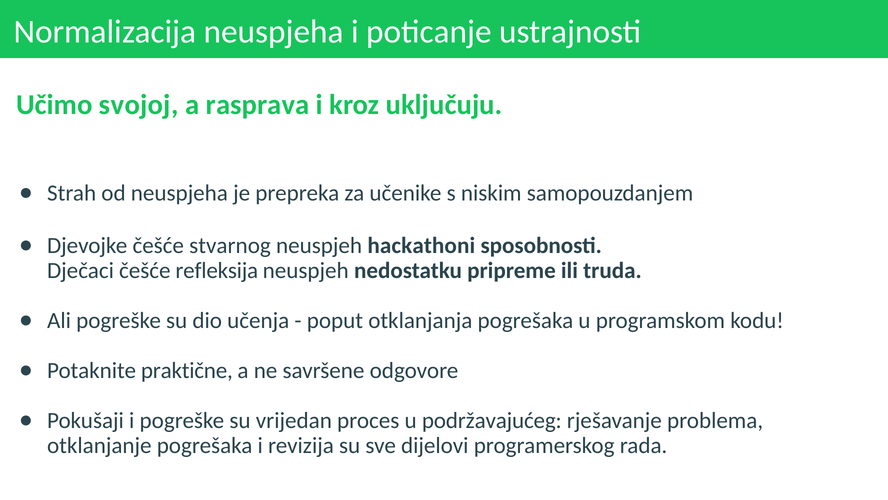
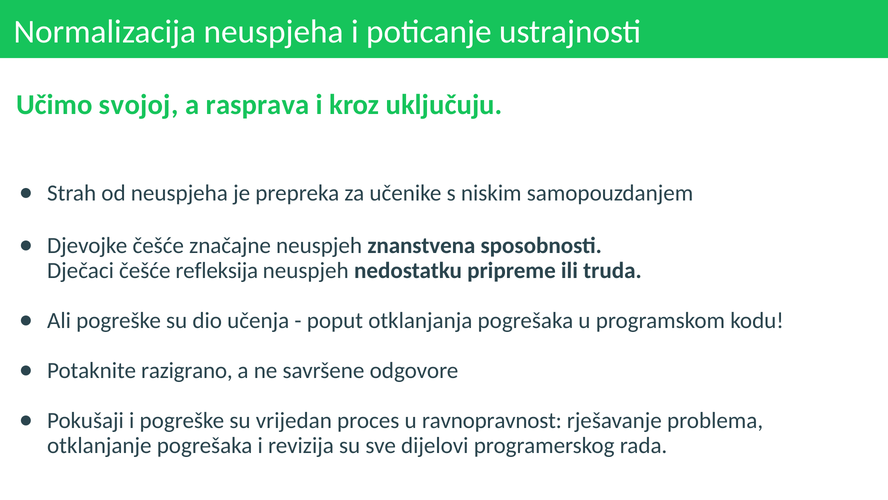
stvarnog: stvarnog -> značajne (230, 245)
hackathoni: hackathoni -> znanstvena (421, 245)
praktične: praktične -> razigrano (187, 370)
podržavajućeg: podržavajućeg -> ravnopravnost (492, 420)
